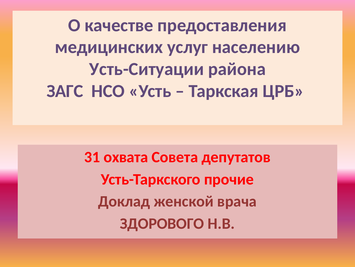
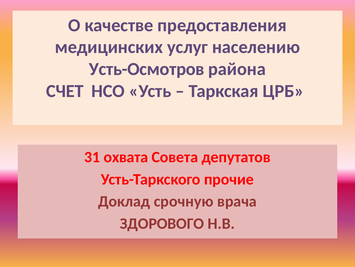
Усть-Ситуации: Усть-Ситуации -> Усть-Осмотров (147, 69)
ЗАГС: ЗАГС -> СЧЕТ (65, 91)
женской: женской -> срочную (184, 201)
